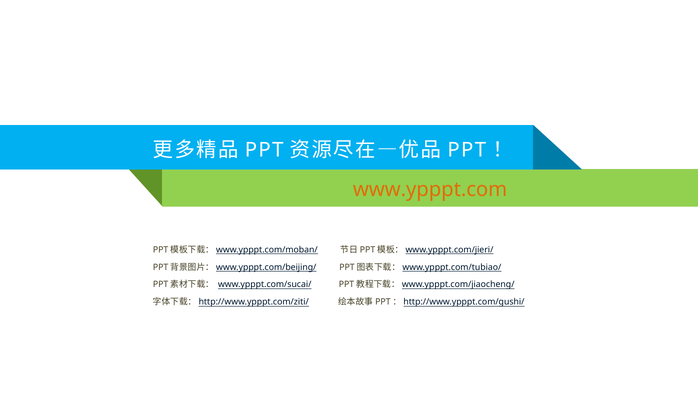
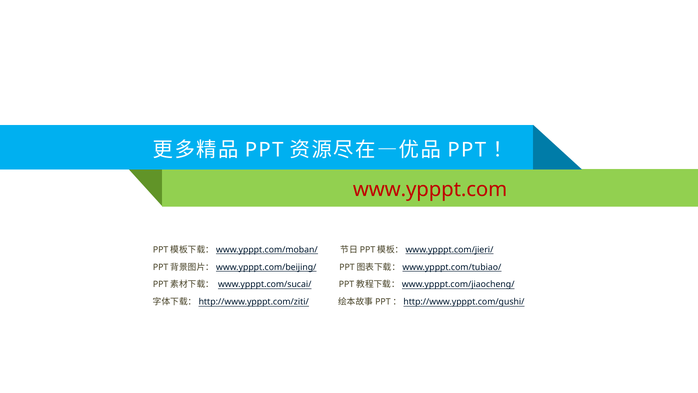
www.ypppt.com colour: orange -> red (430, 189)
